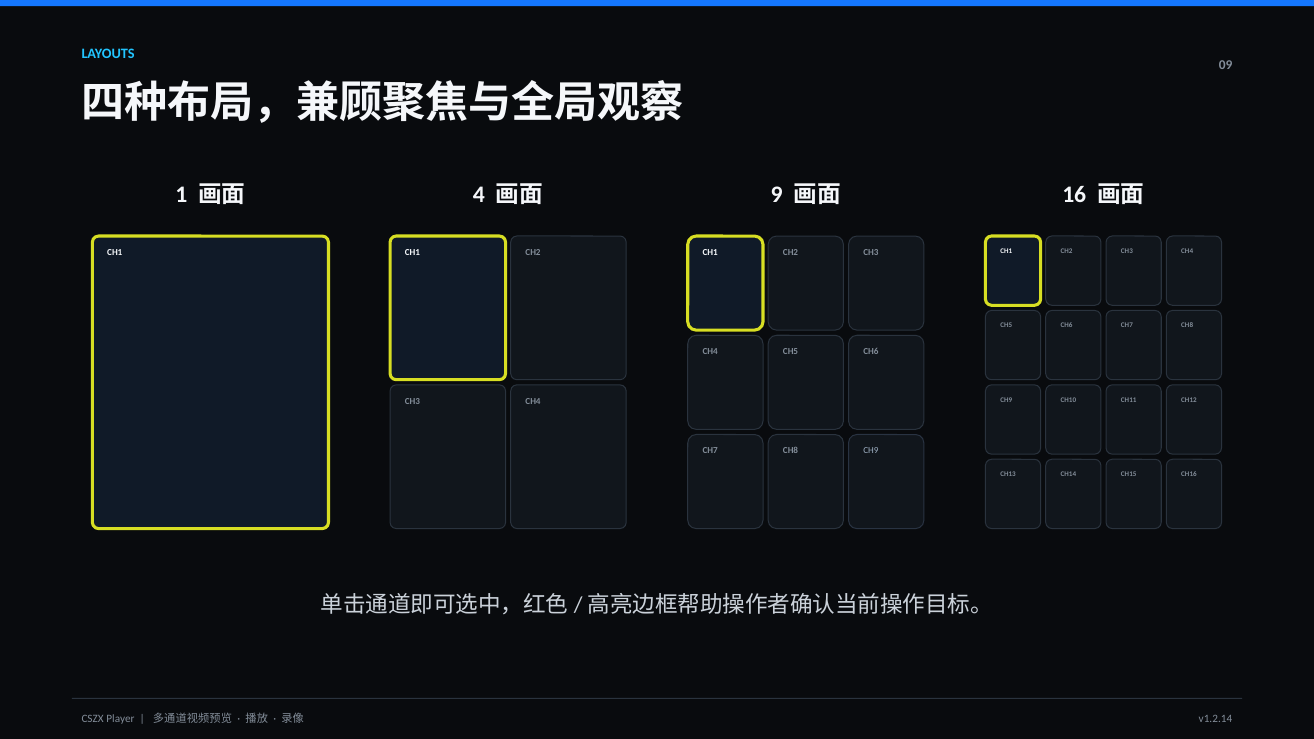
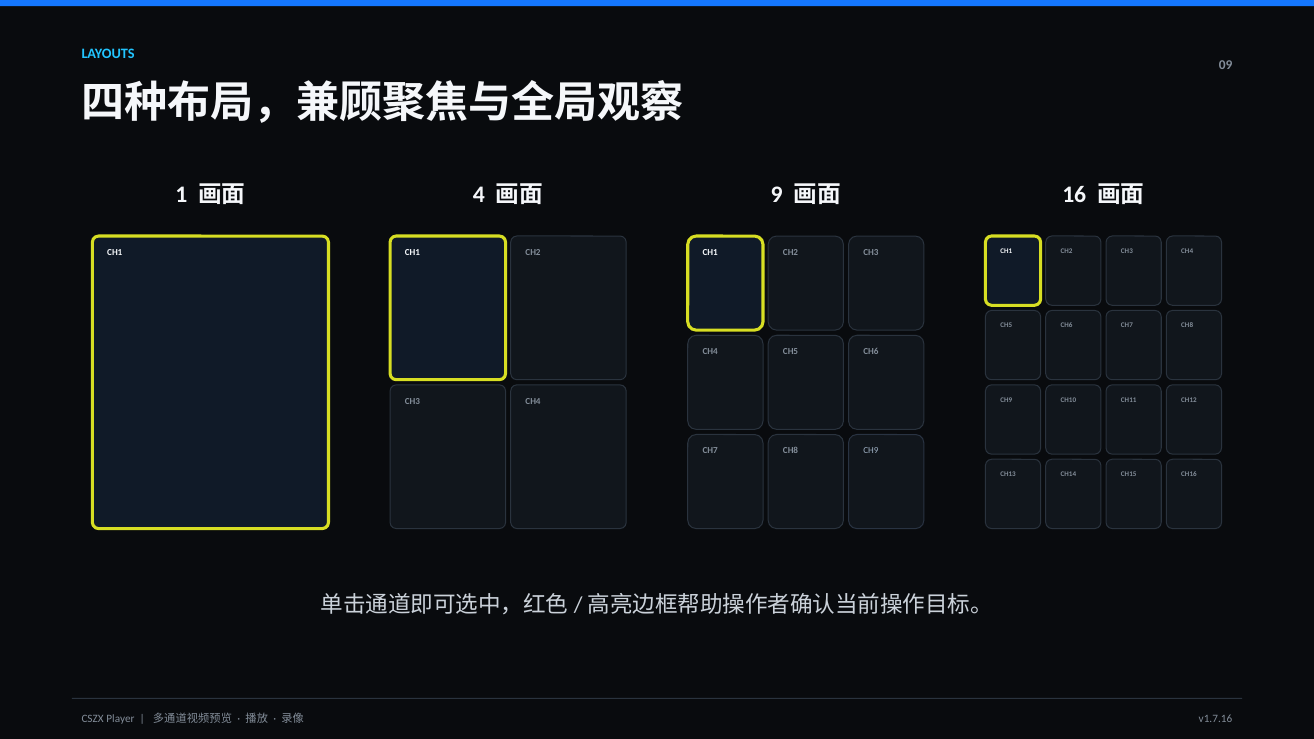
v1.2.14: v1.2.14 -> v1.7.16 (1215, 719)
